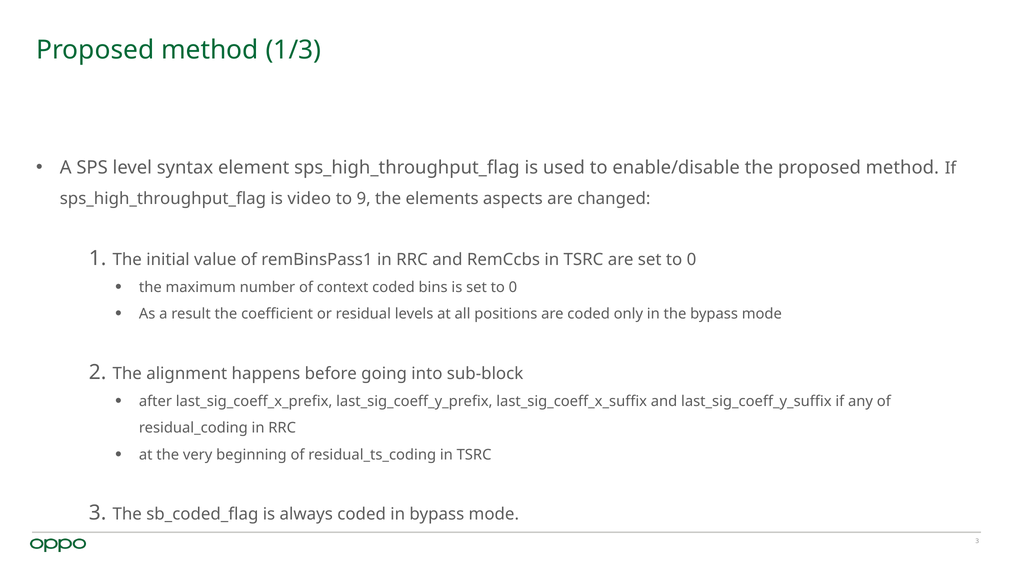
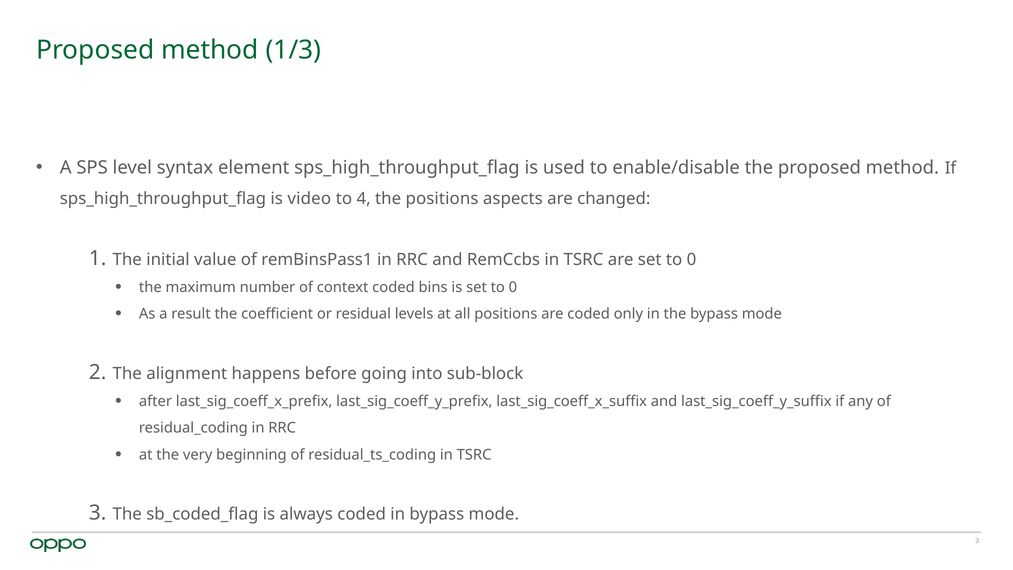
9: 9 -> 4 (364, 199)
the elements: elements -> positions (442, 199)
